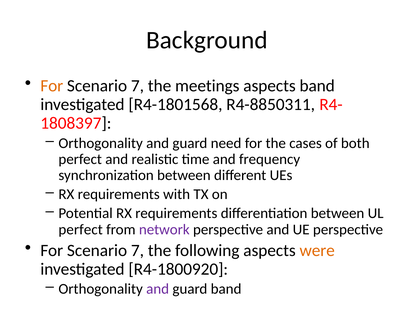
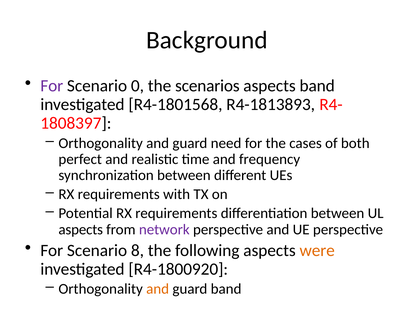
For colour: orange -> purple (52, 86)
7: 7 -> 0 (137, 86)
meetings: meetings -> scenarios (207, 86)
R4-8850311: R4-8850311 -> R4-1813893 (271, 105)
perfect: perfect -> aspects (81, 230)
7: 7 -> 8 (137, 251)
and colour: purple -> orange (158, 289)
